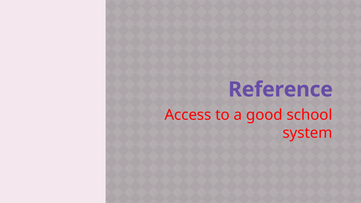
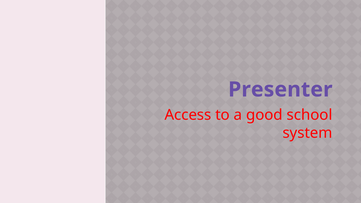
Reference: Reference -> Presenter (280, 90)
